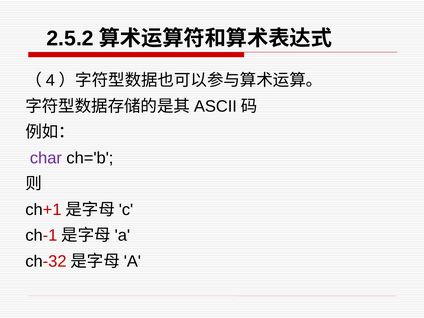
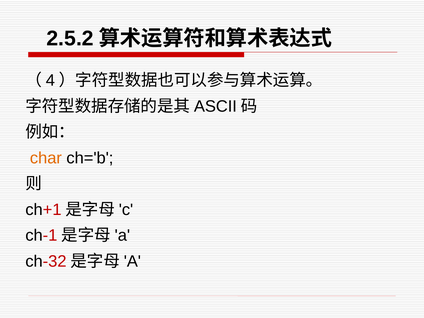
char colour: purple -> orange (46, 158)
